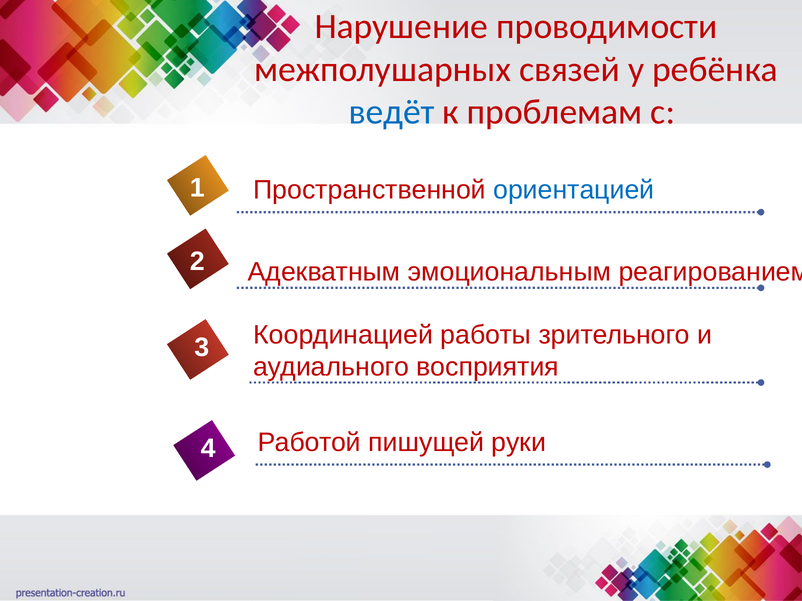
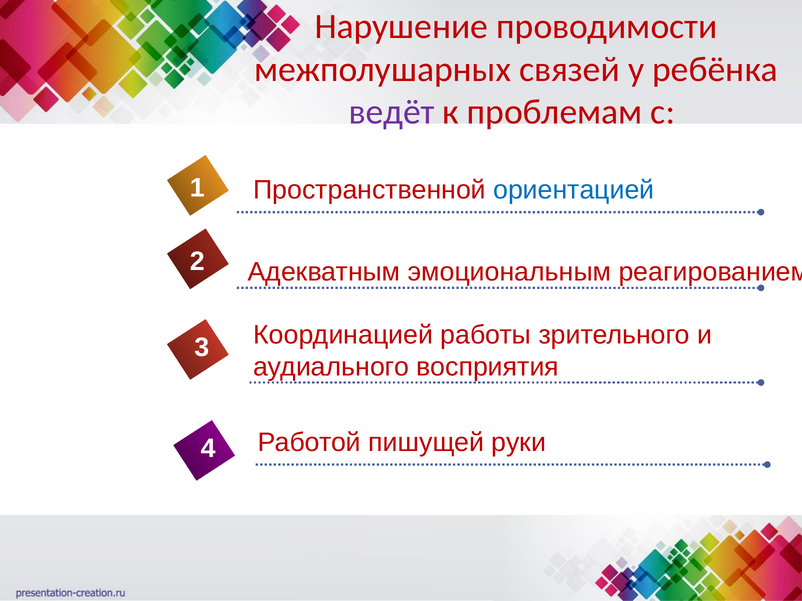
ведёт colour: blue -> purple (392, 112)
